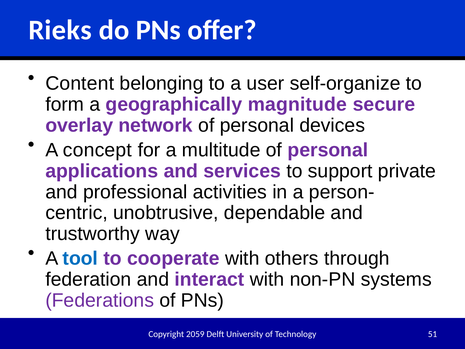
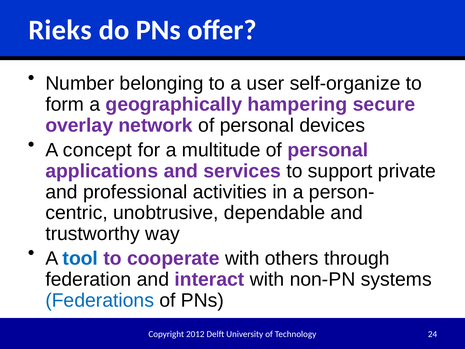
Content: Content -> Number (80, 84)
magnitude: magnitude -> hampering (297, 104)
Federations colour: purple -> blue (100, 300)
2059: 2059 -> 2012 (195, 334)
51: 51 -> 24 (433, 334)
